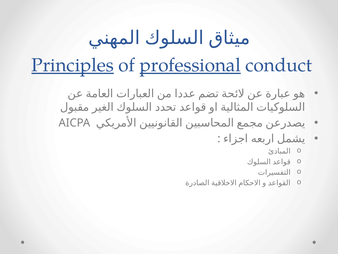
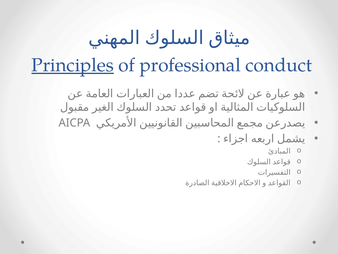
professional underline: present -> none (190, 65)
